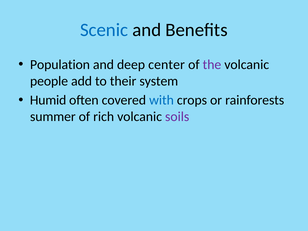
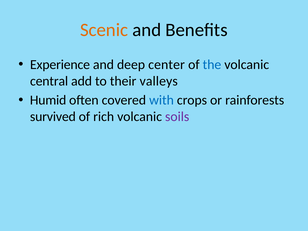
Scenic colour: blue -> orange (104, 30)
Population: Population -> Experience (60, 65)
the colour: purple -> blue (212, 65)
people: people -> central (49, 81)
system: system -> valleys (159, 81)
summer: summer -> survived (53, 117)
